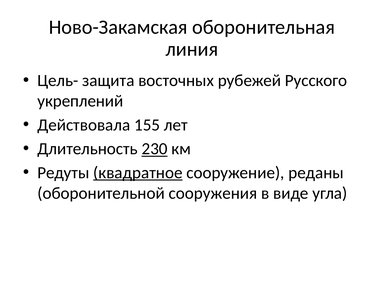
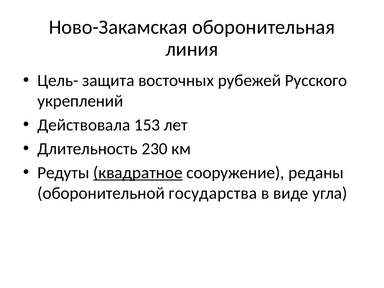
155: 155 -> 153 (147, 125)
230 underline: present -> none (155, 149)
сооружения: сооружения -> государства (213, 193)
